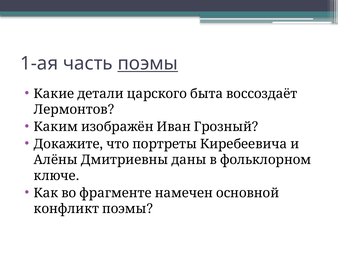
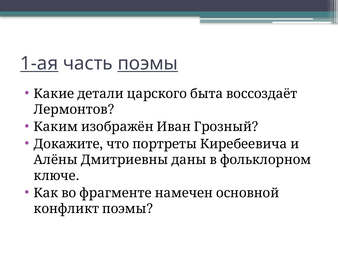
1-ая underline: none -> present (39, 63)
